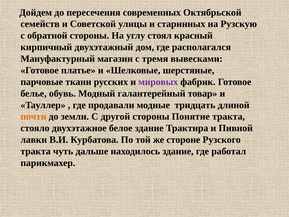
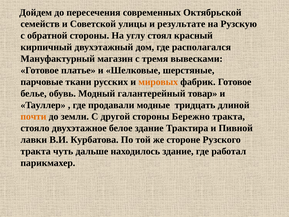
старинных: старинных -> результате (181, 24)
мировых colour: purple -> orange (158, 82)
Понятие: Понятие -> Бережно (191, 116)
